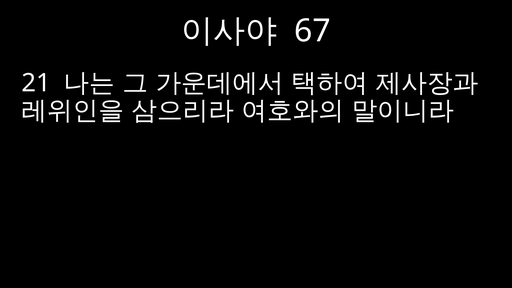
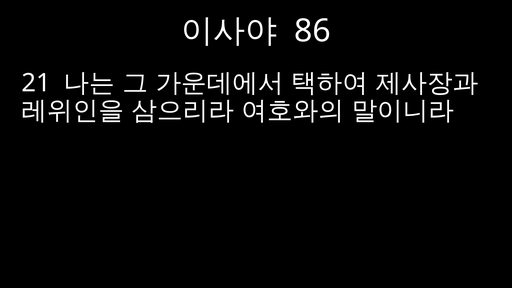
67: 67 -> 86 (313, 31)
